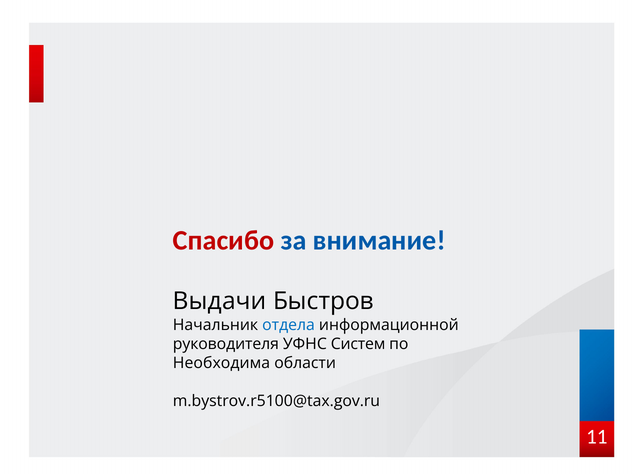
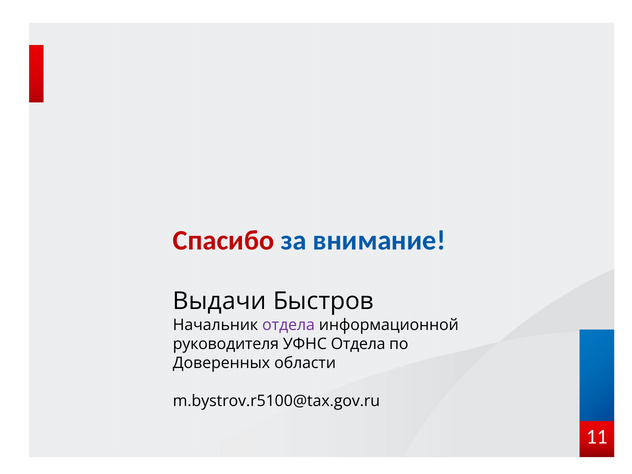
отдела colour: blue -> purple (289, 325)
УФНС Систем: Систем -> Отдела (358, 344)
Необходима: Необходима -> Доверенных (221, 363)
